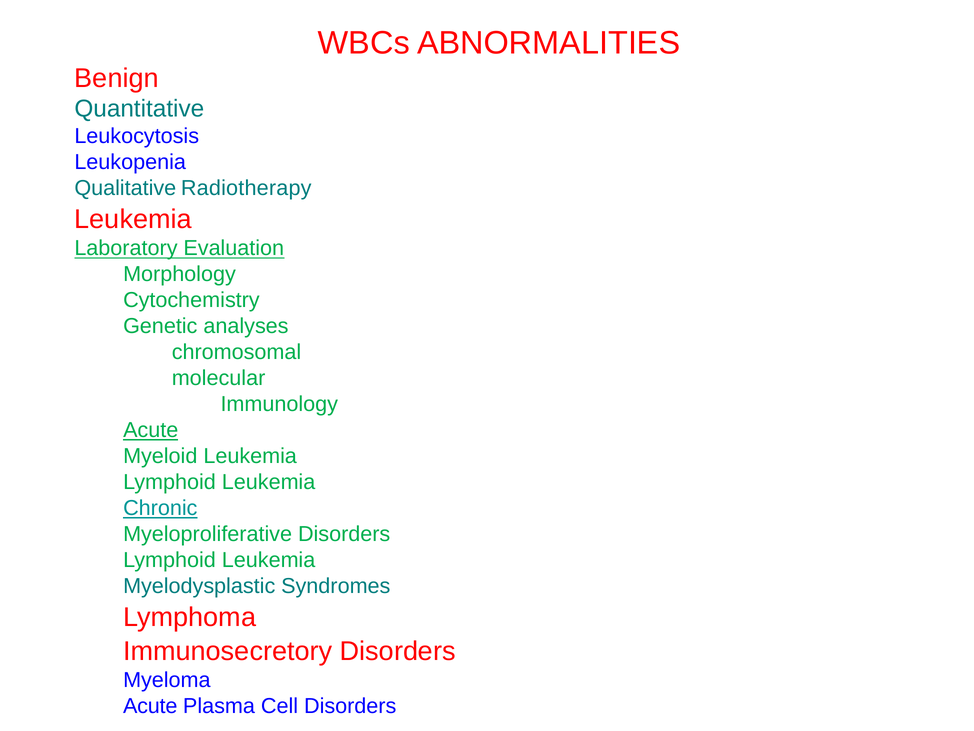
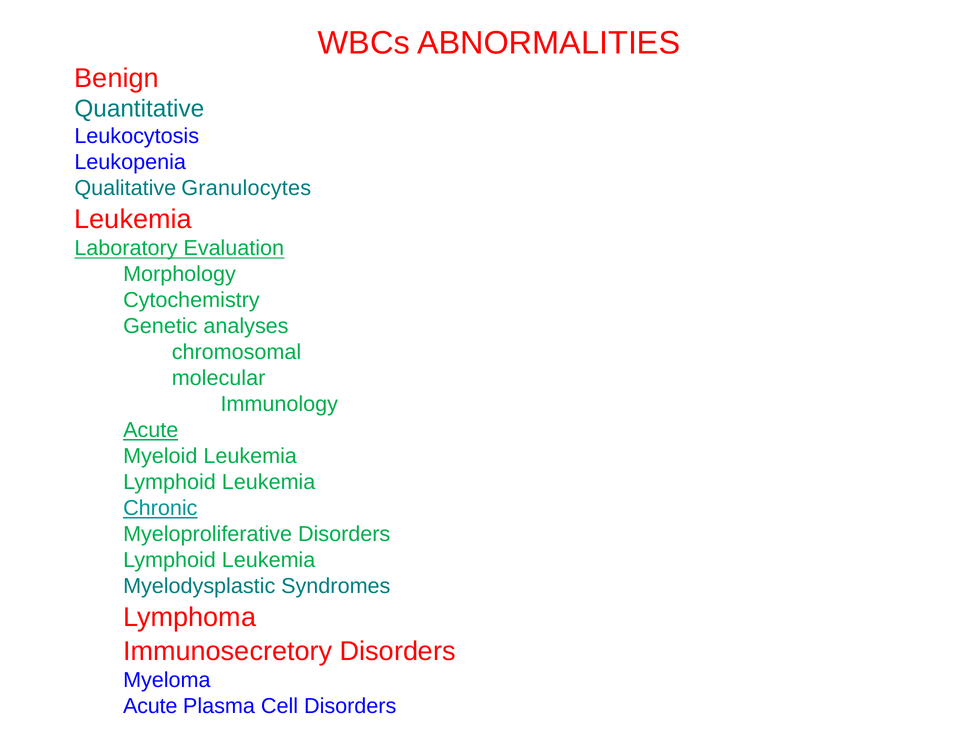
Radiotherapy: Radiotherapy -> Granulocytes (246, 188)
